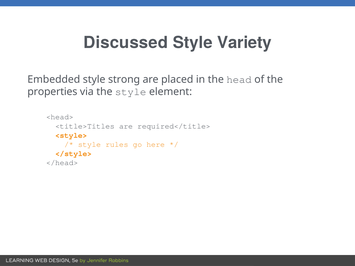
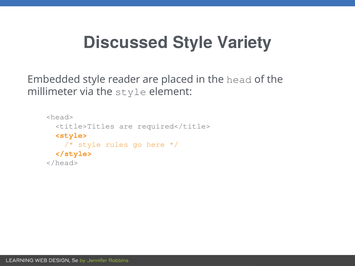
strong: strong -> reader (124, 79)
properties: properties -> millimeter (52, 92)
